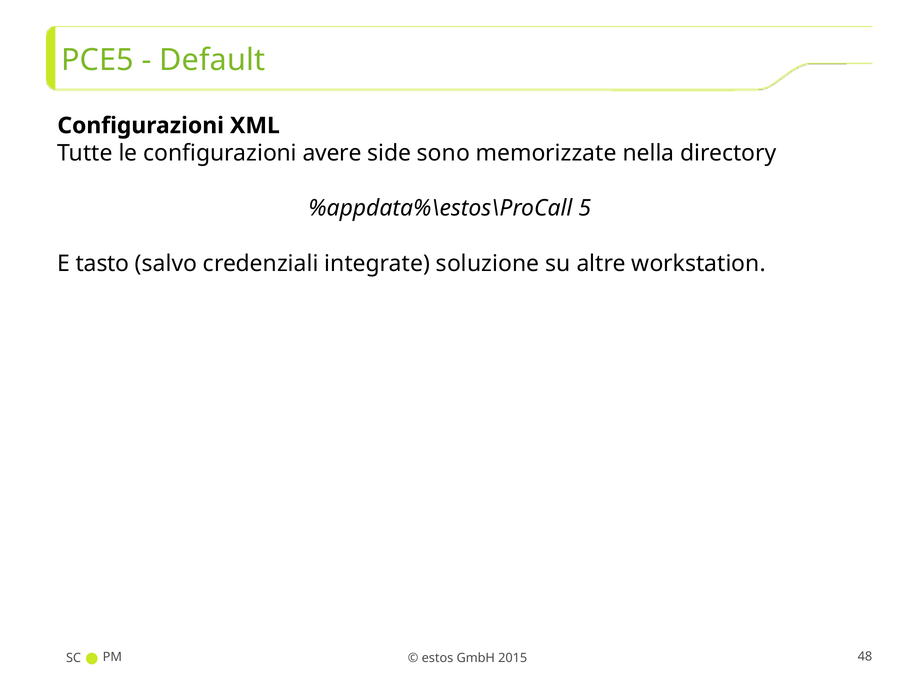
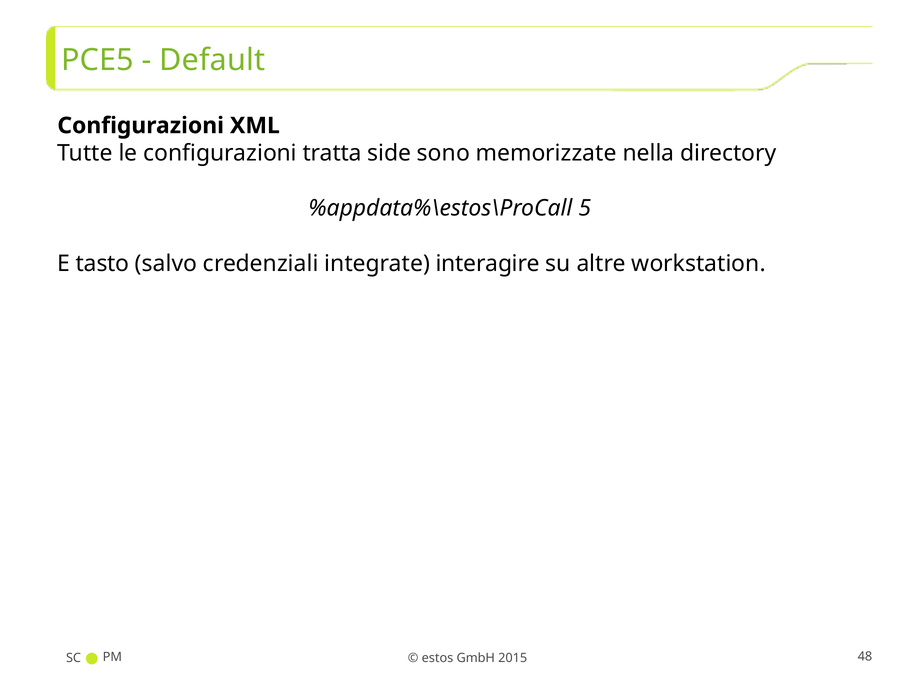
avere: avere -> tratta (332, 153)
soluzione: soluzione -> interagire (488, 263)
